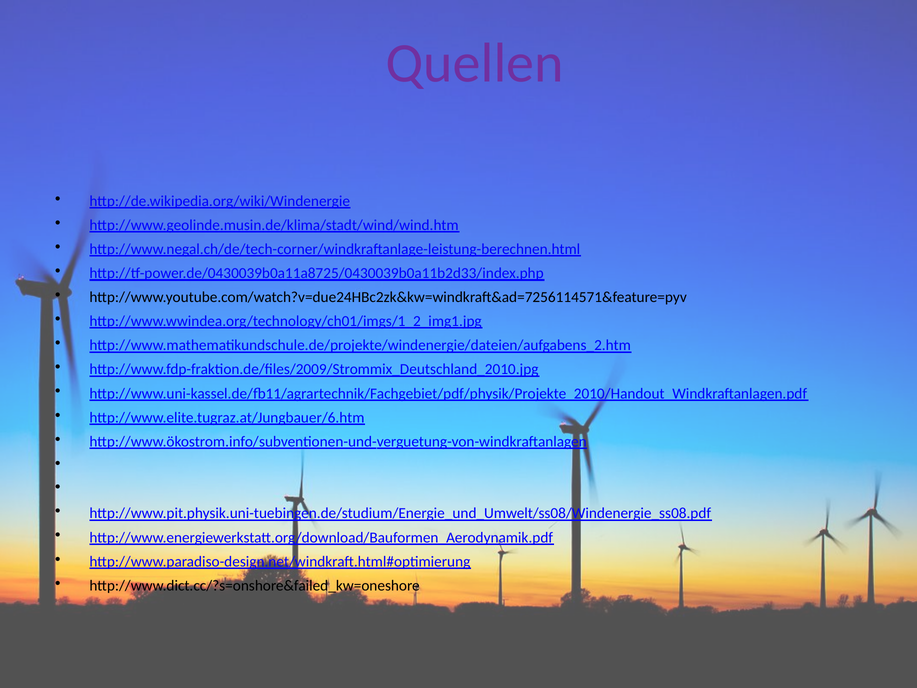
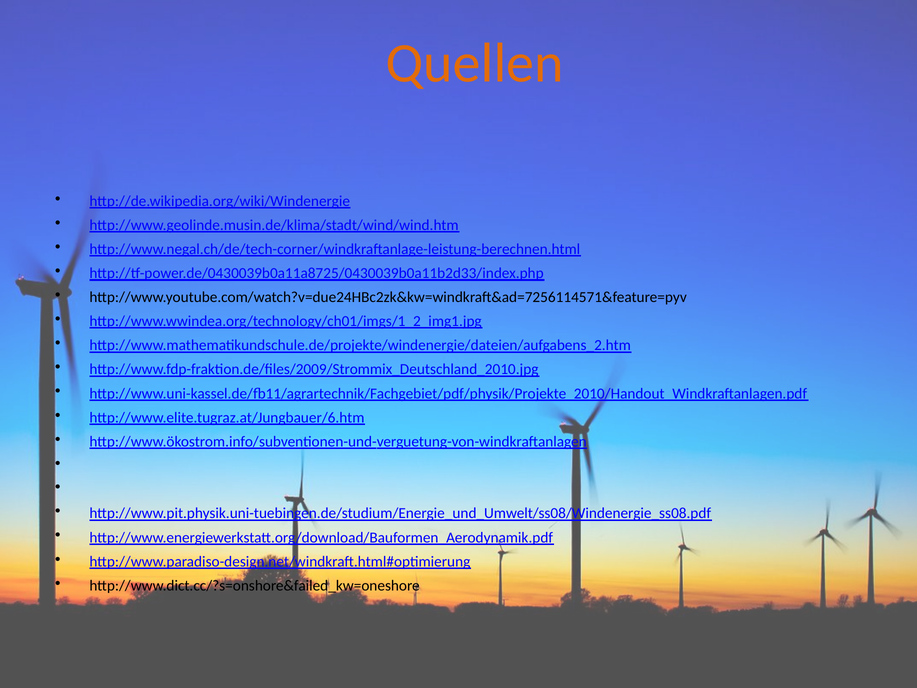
Quellen colour: purple -> orange (475, 63)
